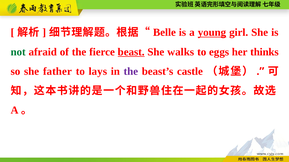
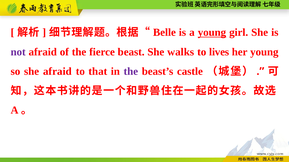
not colour: green -> purple (18, 52)
beast underline: present -> none (131, 52)
eggs: eggs -> lives (219, 52)
her thinks: thinks -> young (264, 52)
she father: father -> afraid (57, 72)
lays: lays -> that (98, 72)
